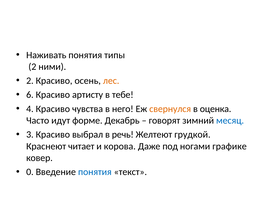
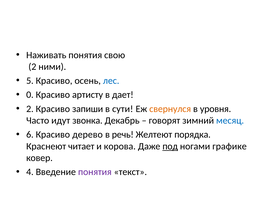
типы: типы -> свою (115, 55)
2: 2 -> 5 (30, 81)
лес colour: orange -> blue (111, 81)
6: 6 -> 0 (30, 95)
тебе: тебе -> дает (123, 95)
4: 4 -> 2 (30, 109)
чувства: чувства -> запиши (88, 109)
него: него -> сути (123, 109)
оценка: оценка -> уровня (216, 109)
форме: форме -> звонка (87, 120)
3: 3 -> 6 (30, 134)
выбрал: выбрал -> дерево (88, 134)
грудкой: грудкой -> порядка (193, 134)
под underline: none -> present (170, 146)
0: 0 -> 4 (30, 172)
понятия colour: blue -> purple (95, 172)
